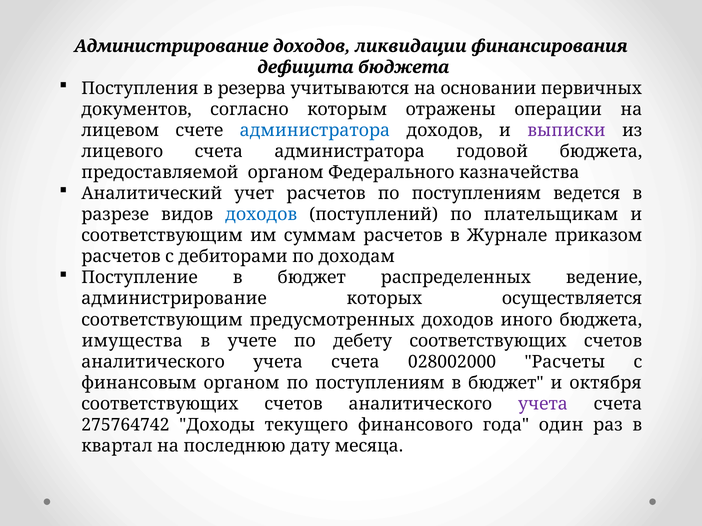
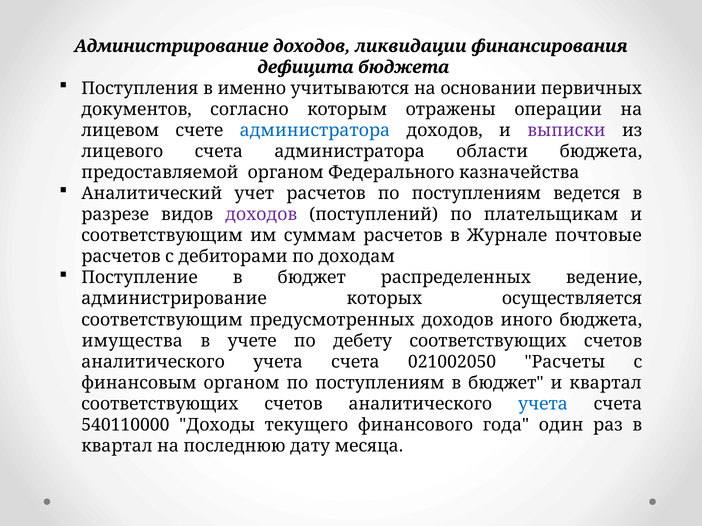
резерва: резерва -> именно (252, 88)
годовой: годовой -> области (492, 152)
доходов colour: blue -> purple (261, 215)
приказом: приказом -> почтовые (598, 236)
028002000: 028002000 -> 021002050 (452, 362)
и октября: октября -> квартал (606, 383)
учета colour: purple -> blue (543, 404)
275764742: 275764742 -> 540110000 (125, 425)
